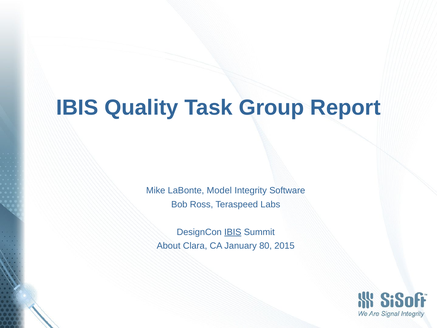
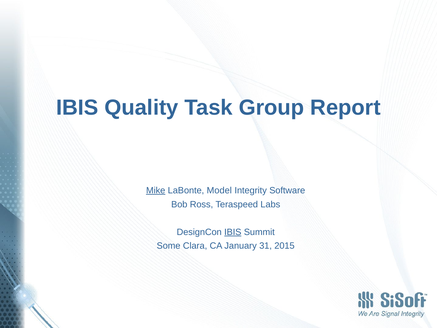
Mike underline: none -> present (156, 190)
About: About -> Some (169, 246)
80: 80 -> 31 (266, 246)
